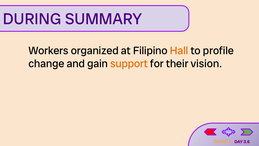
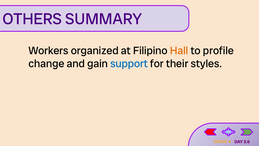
DURING: DURING -> OTHERS (32, 19)
support colour: orange -> blue (129, 64)
vision: vision -> styles (206, 64)
